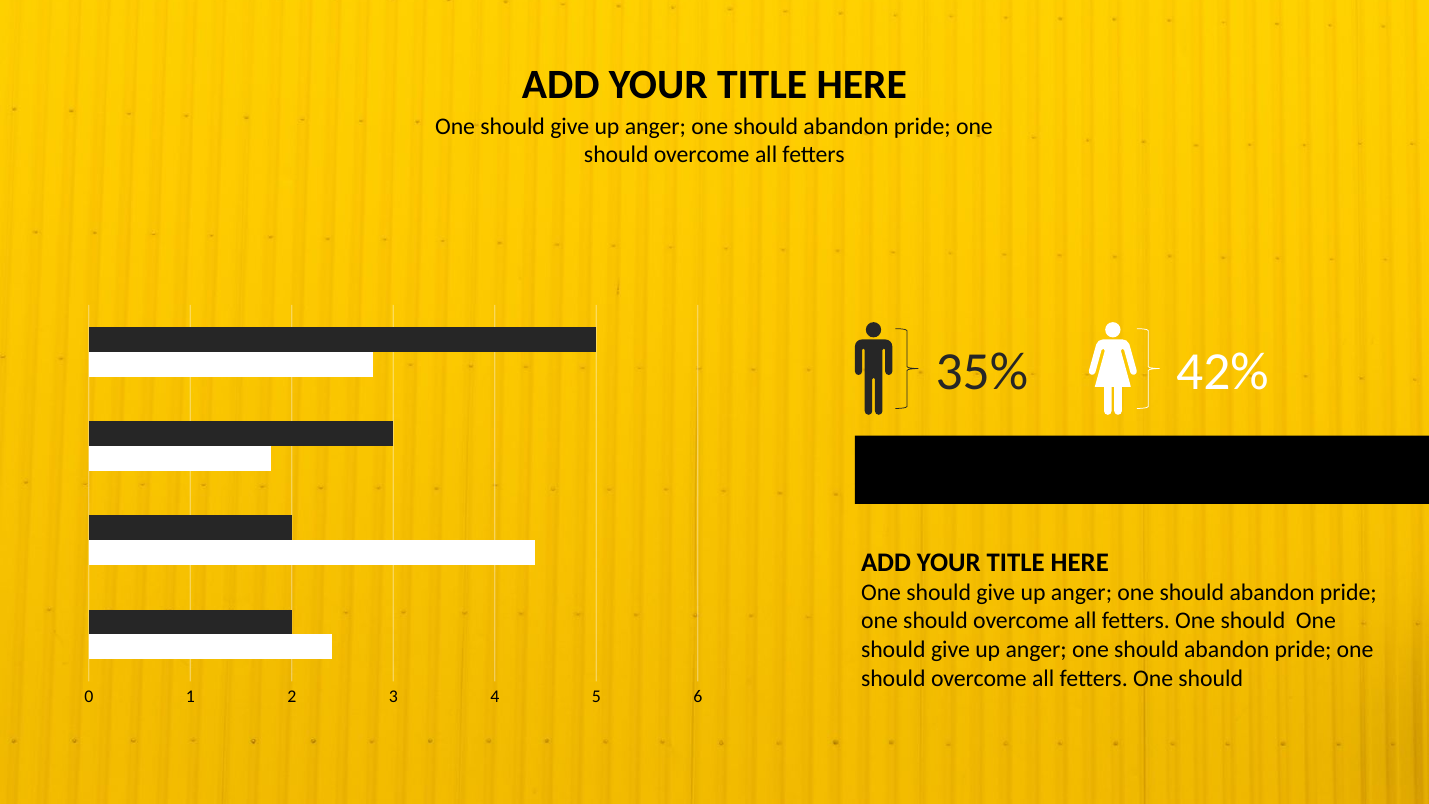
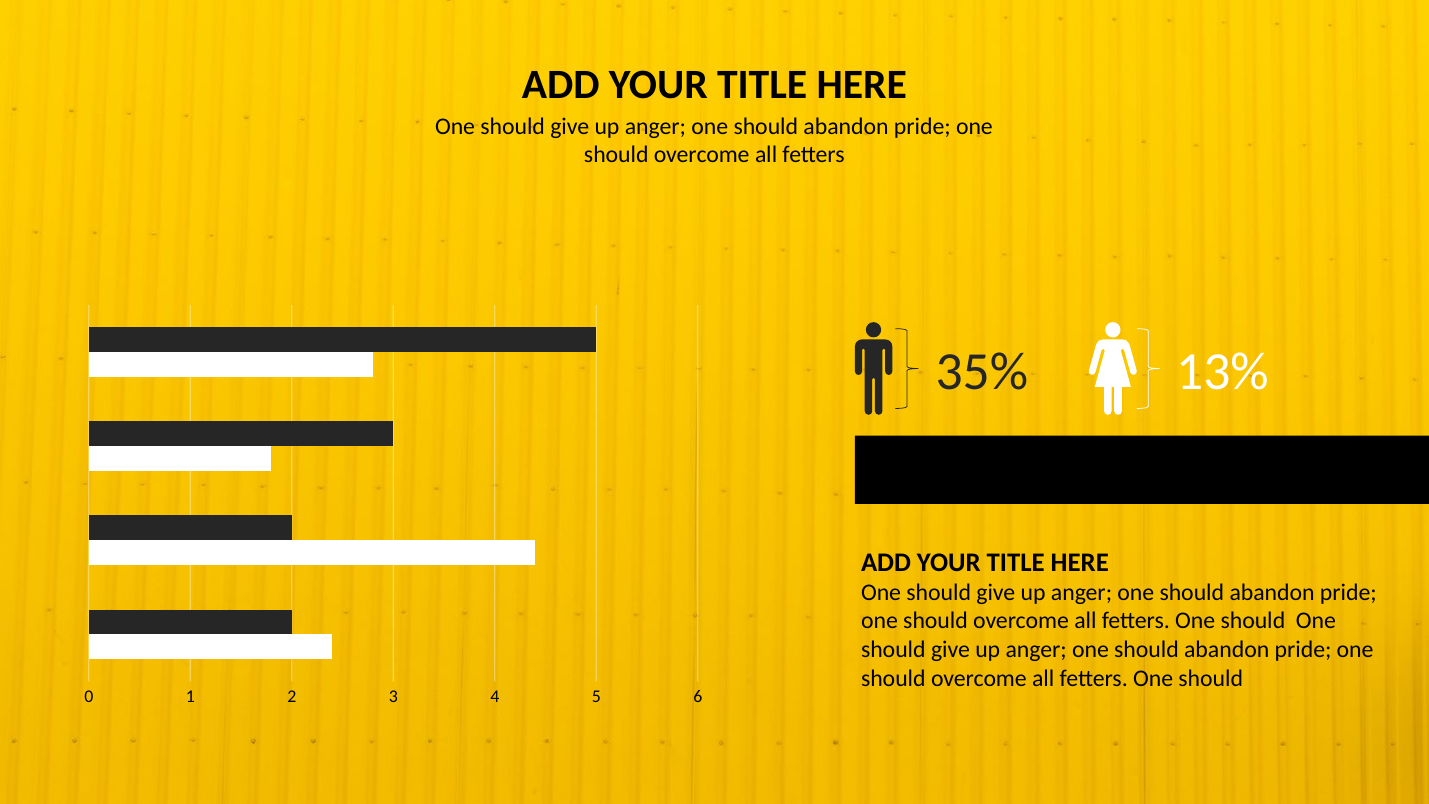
42%: 42% -> 13% (1222, 372)
